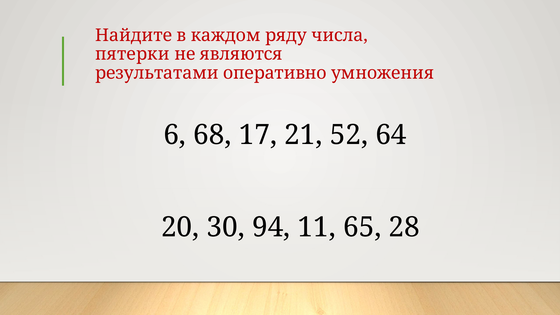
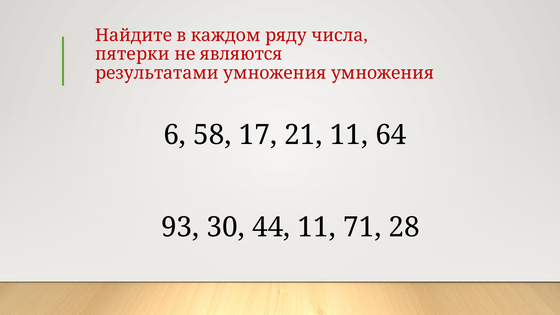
результатами оперативно: оперативно -> умножения (275, 73)
68: 68 -> 58 (212, 135)
21 52: 52 -> 11 (349, 135)
20: 20 -> 93 (180, 227)
94: 94 -> 44 (271, 227)
65: 65 -> 71 (362, 227)
